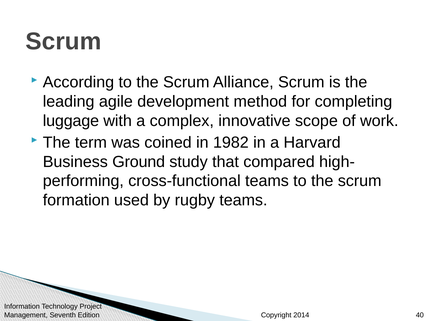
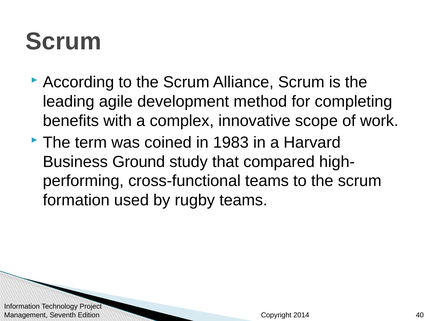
luggage: luggage -> benefits (71, 121)
1982: 1982 -> 1983 (231, 142)
